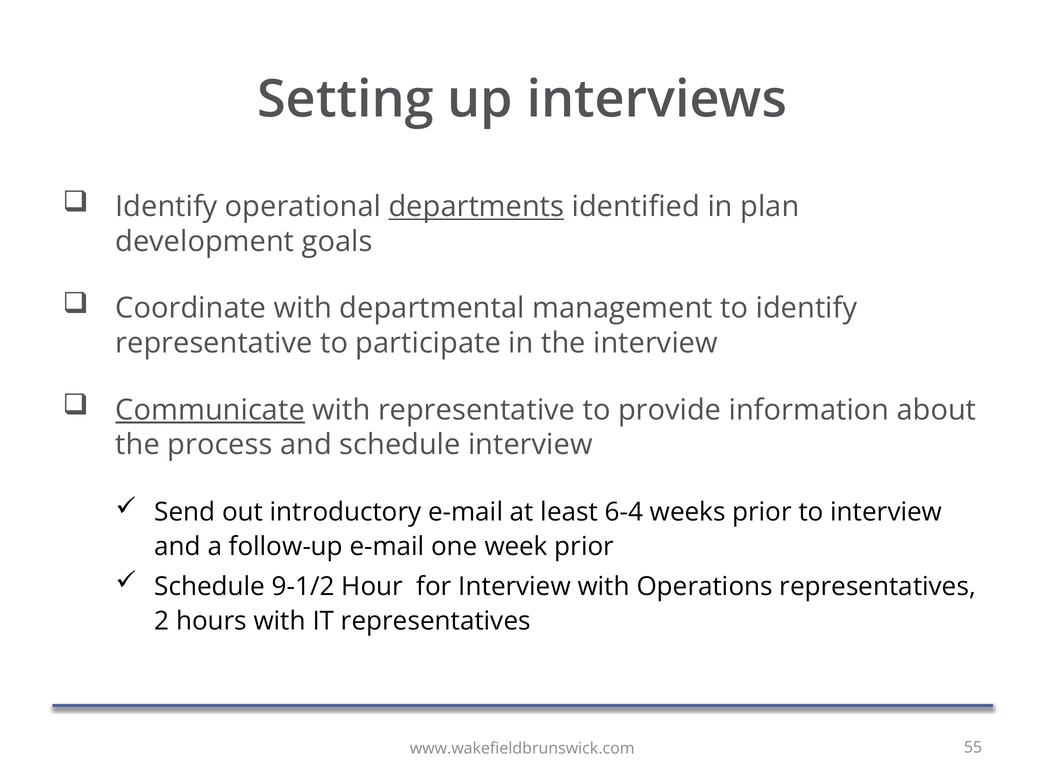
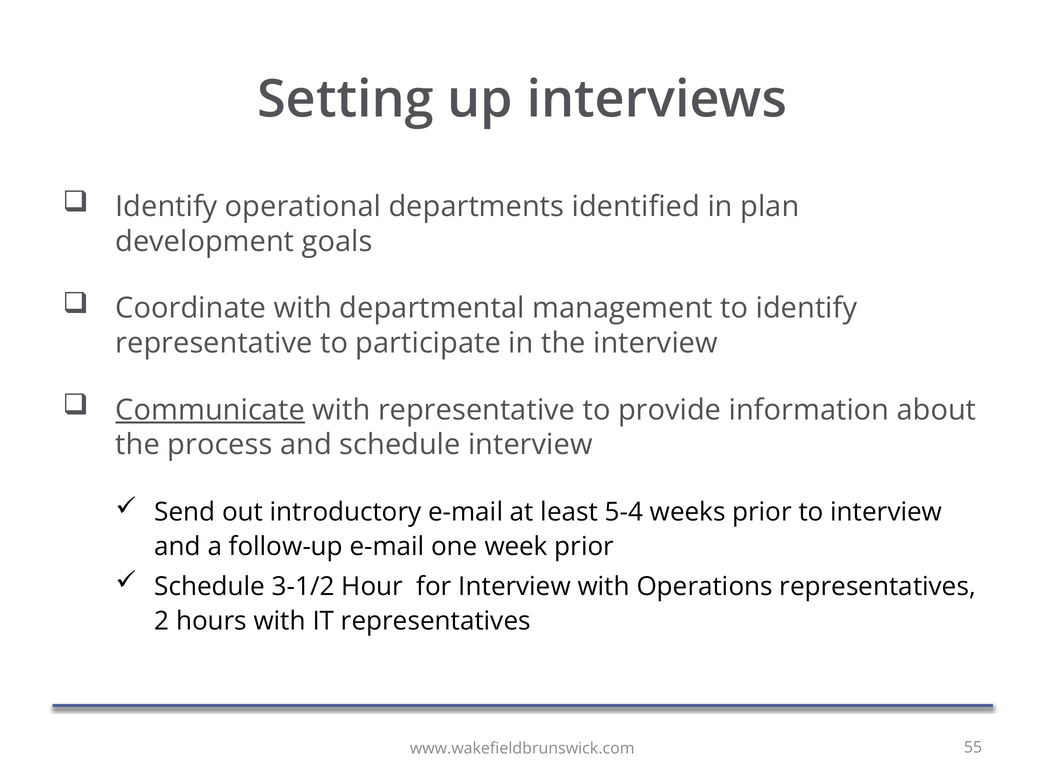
departments underline: present -> none (476, 207)
6-4: 6-4 -> 5-4 (624, 512)
9-1/2: 9-1/2 -> 3-1/2 (303, 586)
